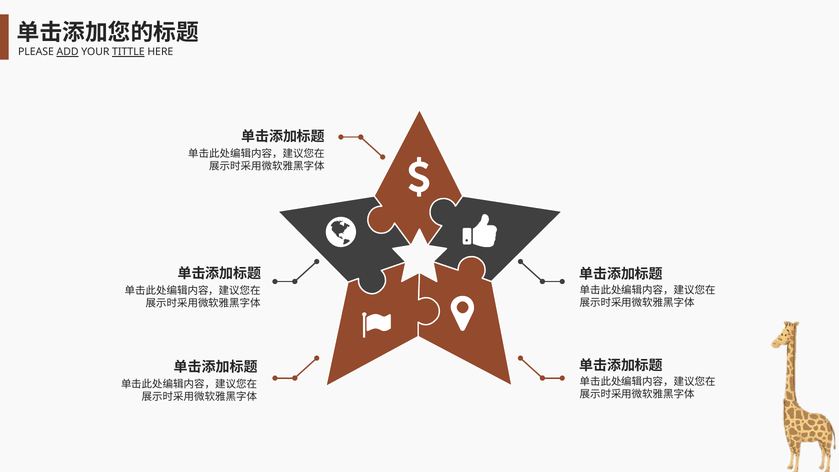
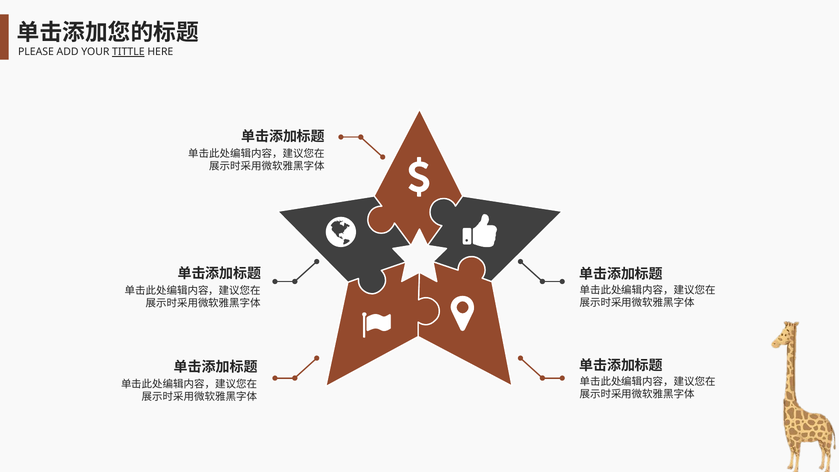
ADD underline: present -> none (68, 52)
